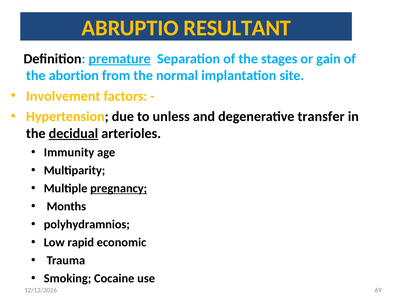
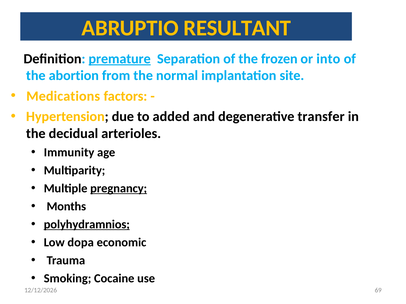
stages: stages -> frozen (279, 59)
gain: gain -> into (328, 59)
Involvement: Involvement -> Medications (63, 96)
unless: unless -> added (171, 117)
decidual underline: present -> none (73, 134)
polyhydramnios underline: none -> present (87, 225)
rapid: rapid -> dopa (81, 243)
